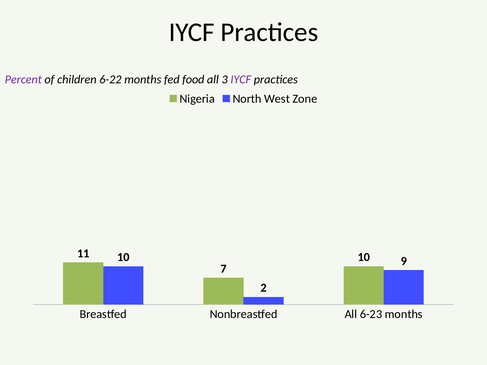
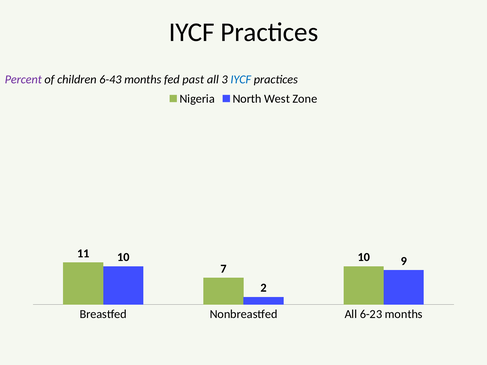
6-22: 6-22 -> 6-43 (110, 80)
food: food -> past (193, 80)
IYCF colour: purple -> blue (241, 80)
